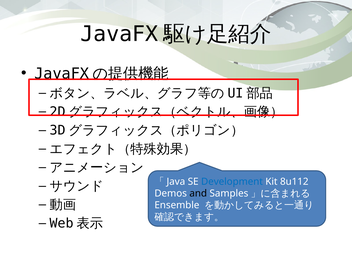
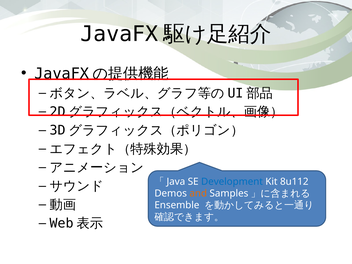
and colour: black -> orange (198, 193)
